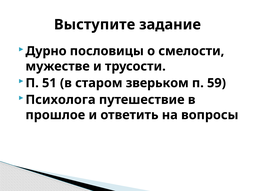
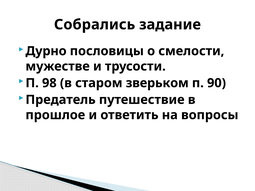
Выступите: Выступите -> Собрались (95, 25)
51: 51 -> 98 (49, 83)
59: 59 -> 90 (217, 83)
Психолога: Психолога -> Предатель (61, 100)
